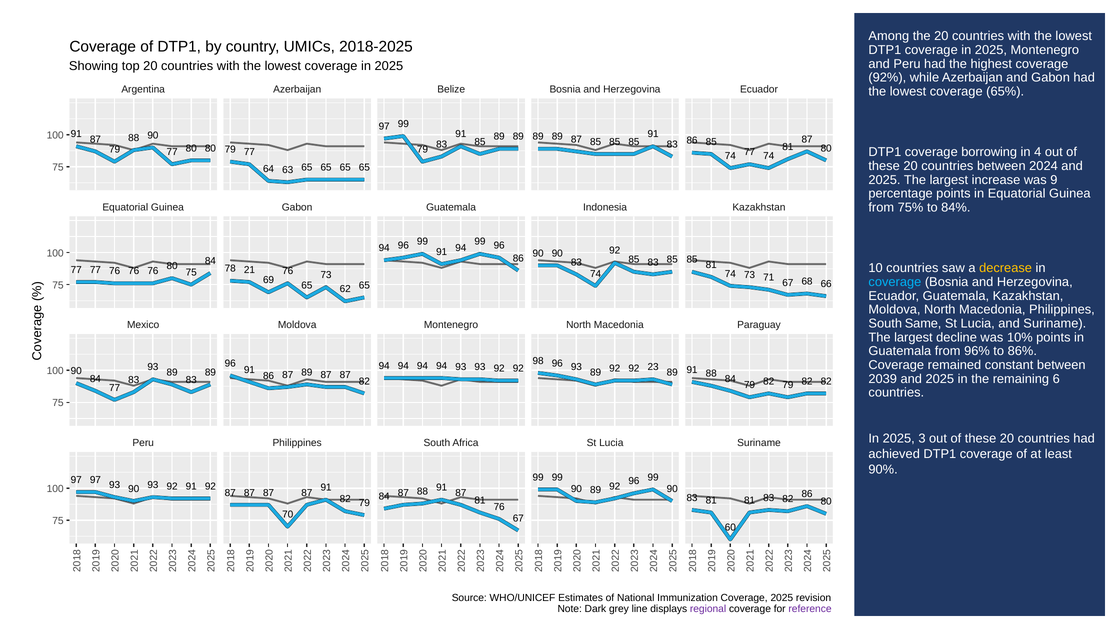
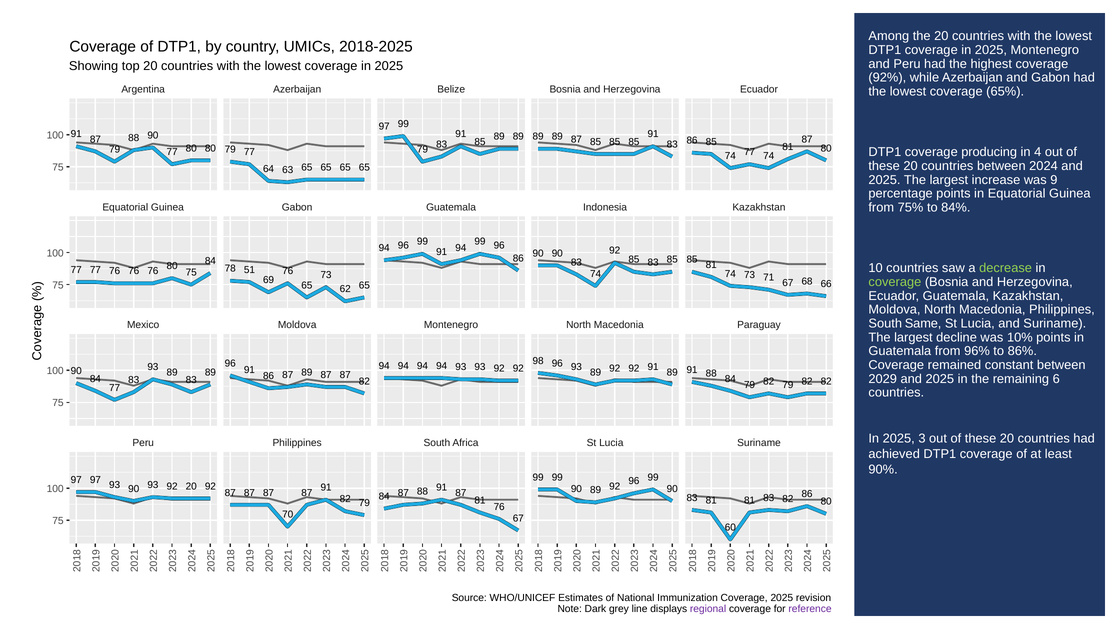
borrowing: borrowing -> producing (989, 152)
decrease colour: yellow -> light green (1006, 268)
21: 21 -> 51 (249, 270)
coverage colour: light blue -> light green (895, 282)
92 23: 23 -> 91 (653, 367)
2039: 2039 -> 2029 (883, 379)
92 91: 91 -> 20 (191, 487)
